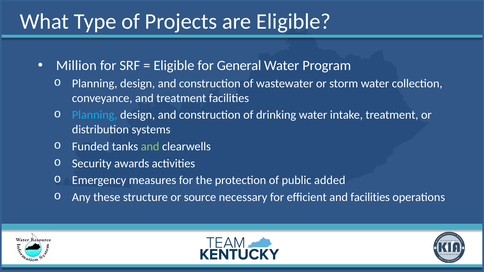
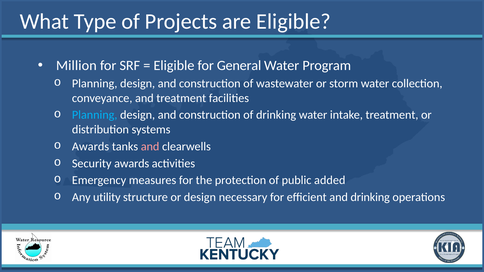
Funded: Funded -> Awards (91, 147)
and colour: light green -> pink (150, 147)
these: these -> utility (107, 197)
or source: source -> design (200, 197)
and facilities: facilities -> drinking (370, 197)
